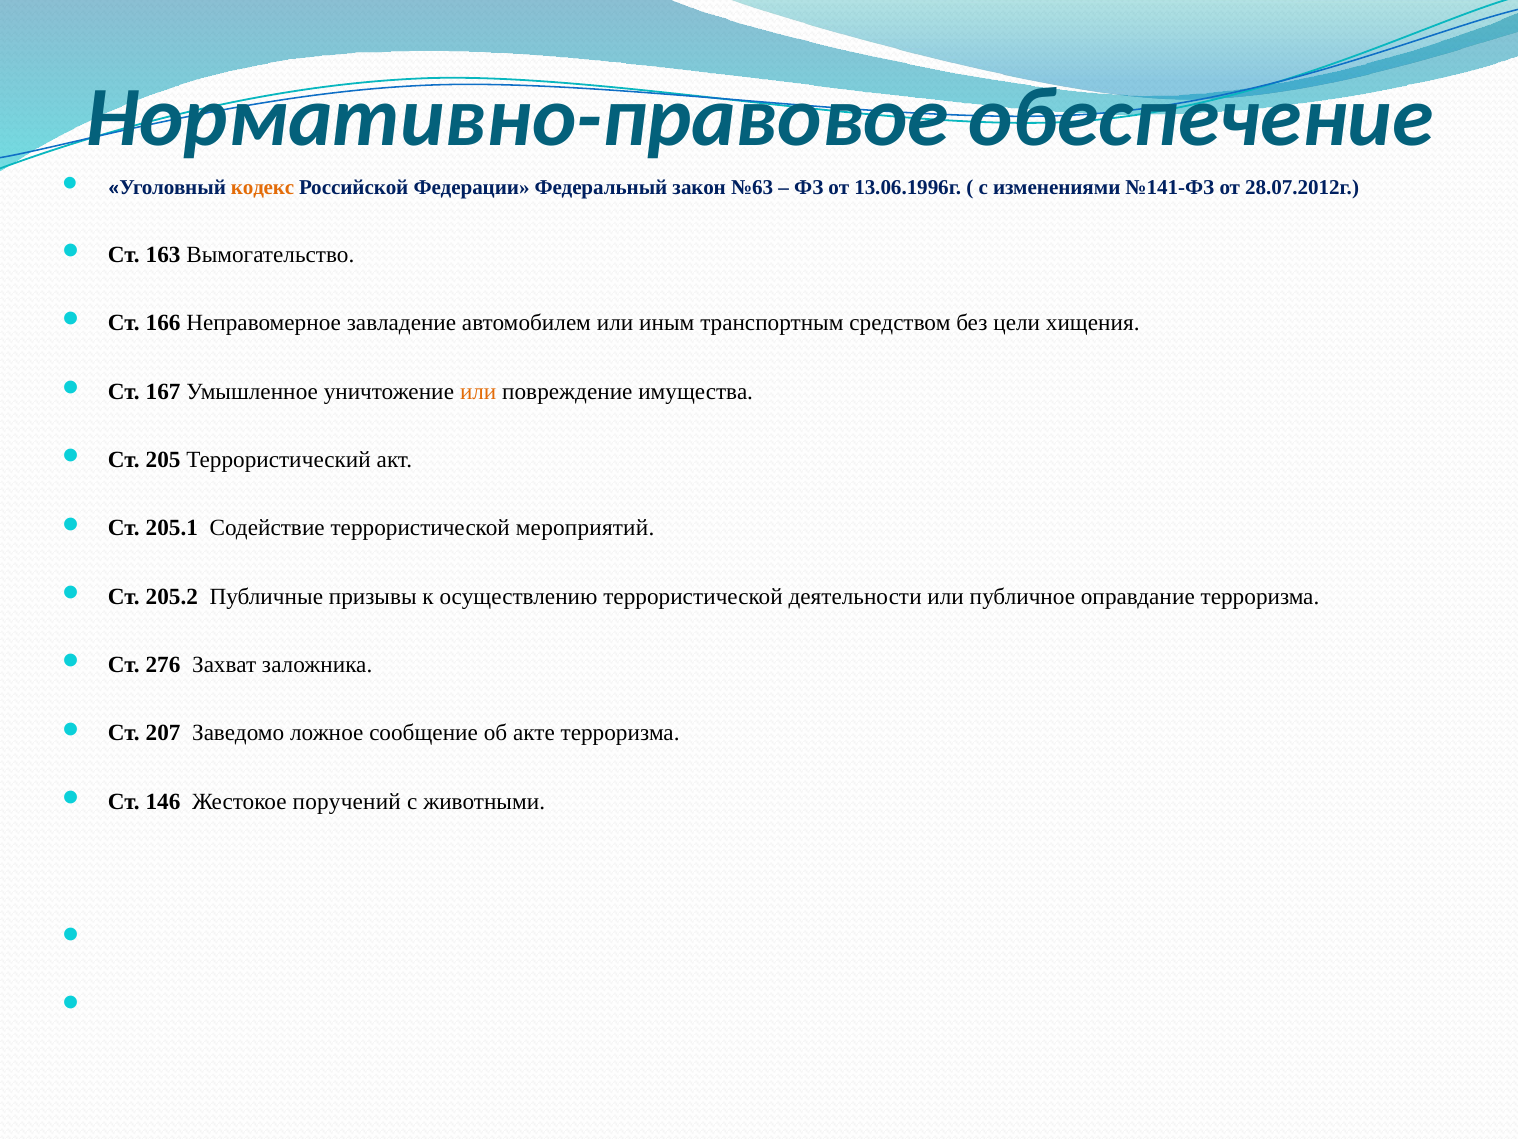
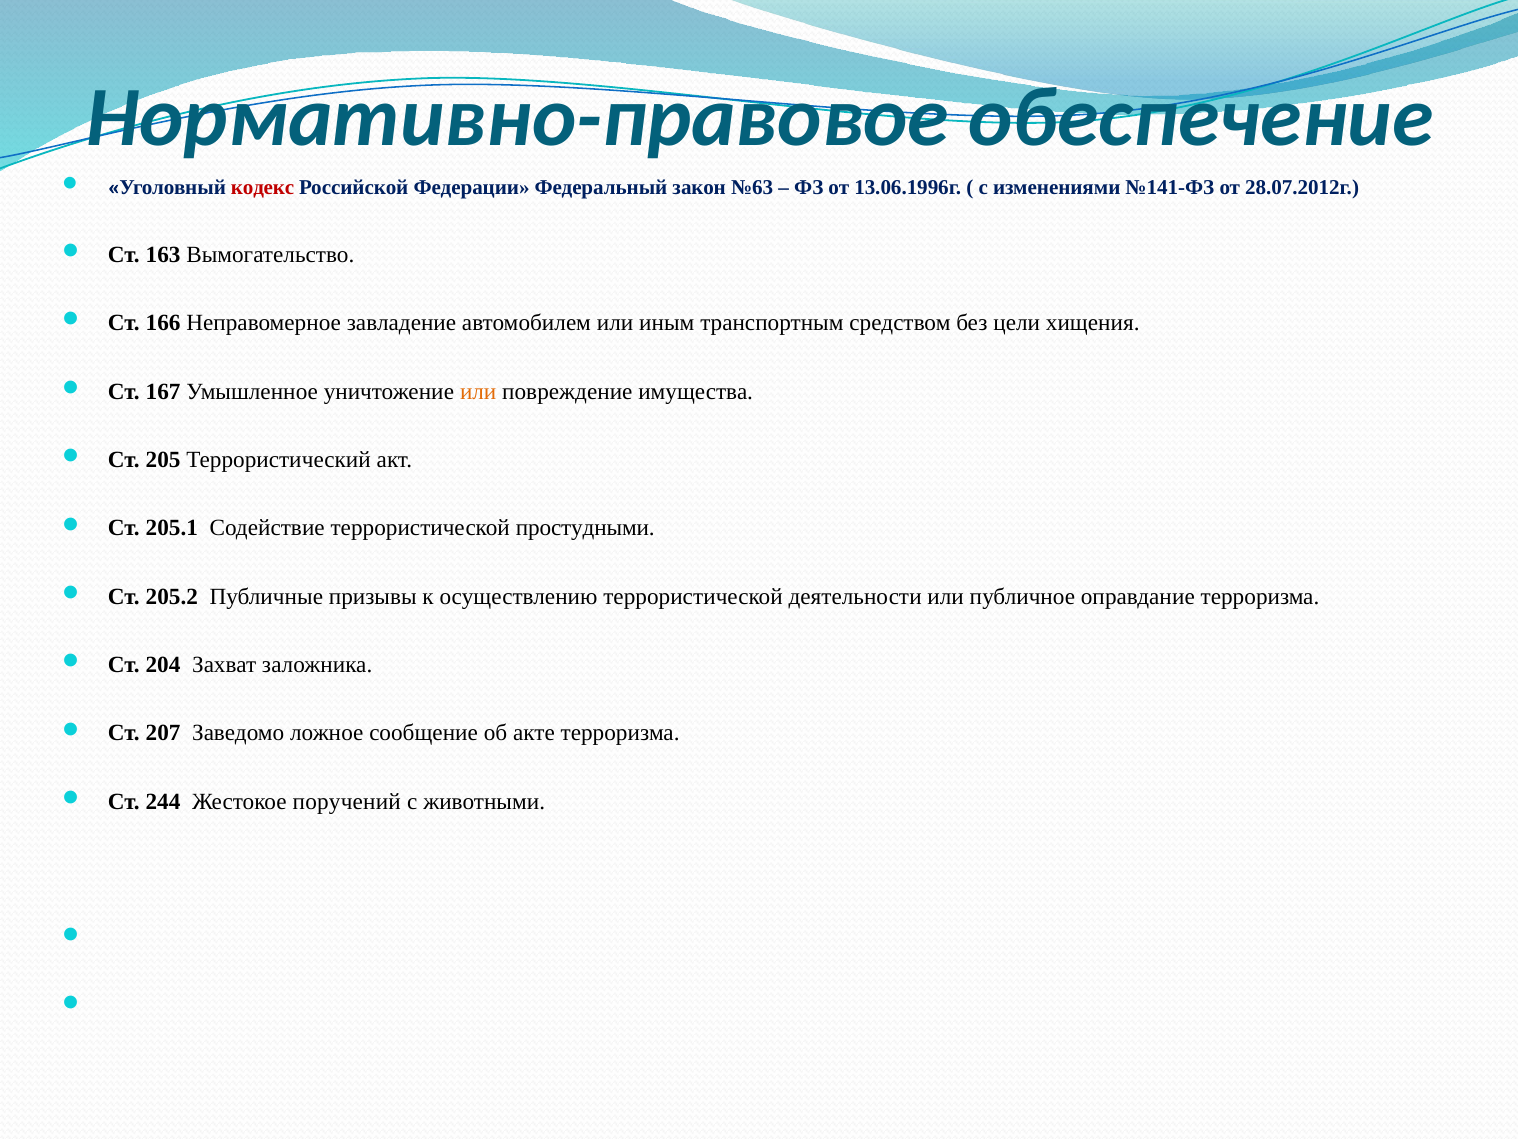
кодекс colour: orange -> red (263, 188)
мероприятий: мероприятий -> простудными (585, 528)
276: 276 -> 204 (163, 665)
146: 146 -> 244 (163, 801)
